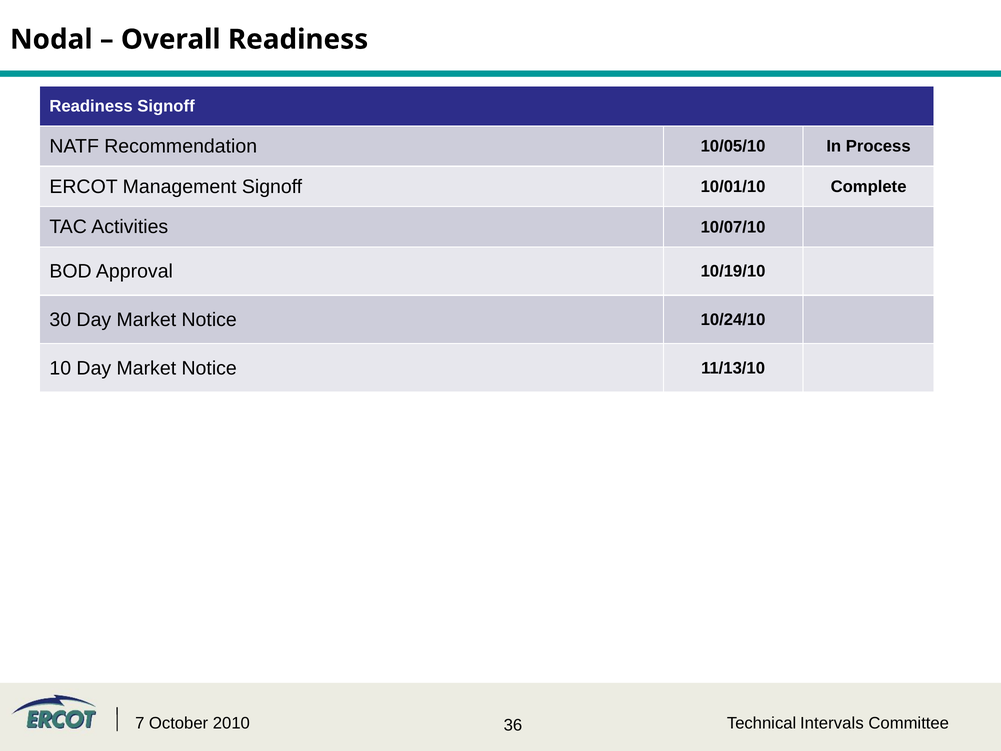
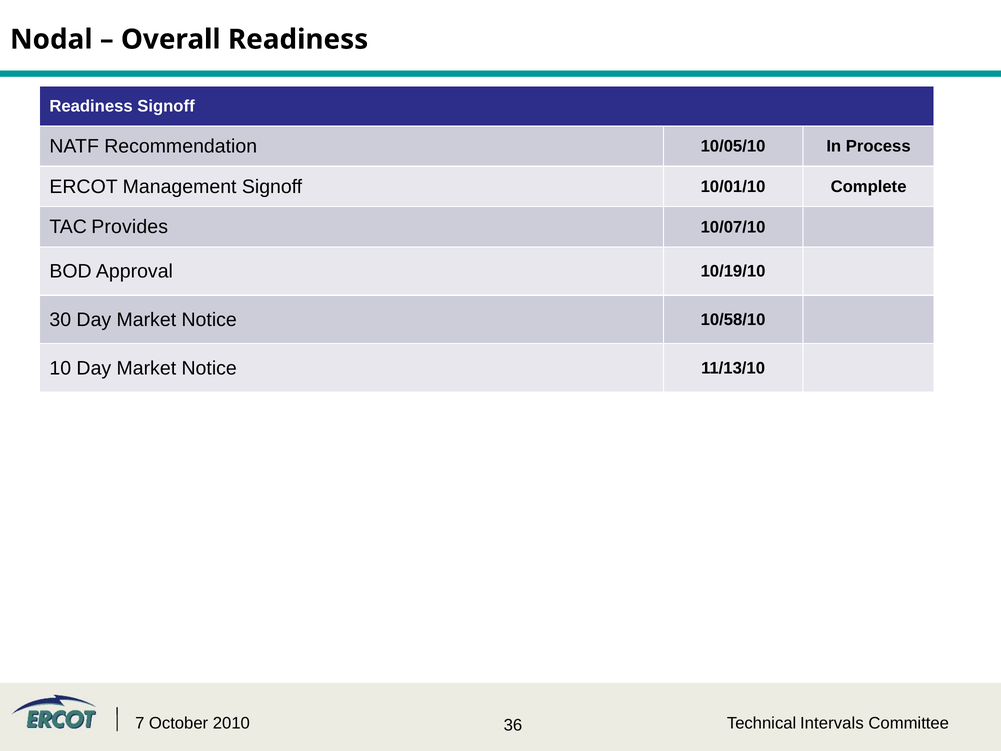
Activities: Activities -> Provides (130, 227)
10/24/10: 10/24/10 -> 10/58/10 (733, 320)
